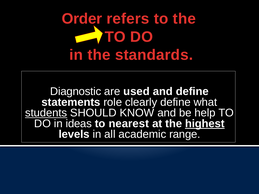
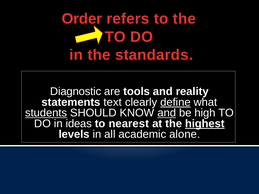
used: used -> tools (137, 92)
and define: define -> reality (192, 92)
role: role -> text (113, 102)
define underline: none -> present (175, 102)
and underline: none -> present (167, 113)
help: help -> high (205, 113)
range: range -> alone (185, 134)
